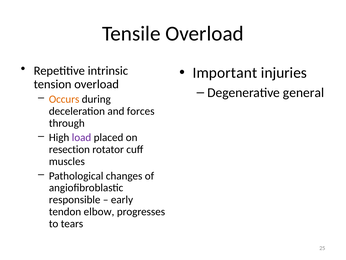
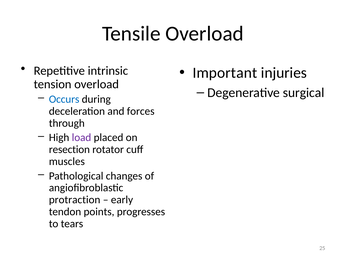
general: general -> surgical (304, 92)
Occurs colour: orange -> blue (64, 99)
responsible: responsible -> protraction (75, 199)
elbow: elbow -> points (99, 211)
